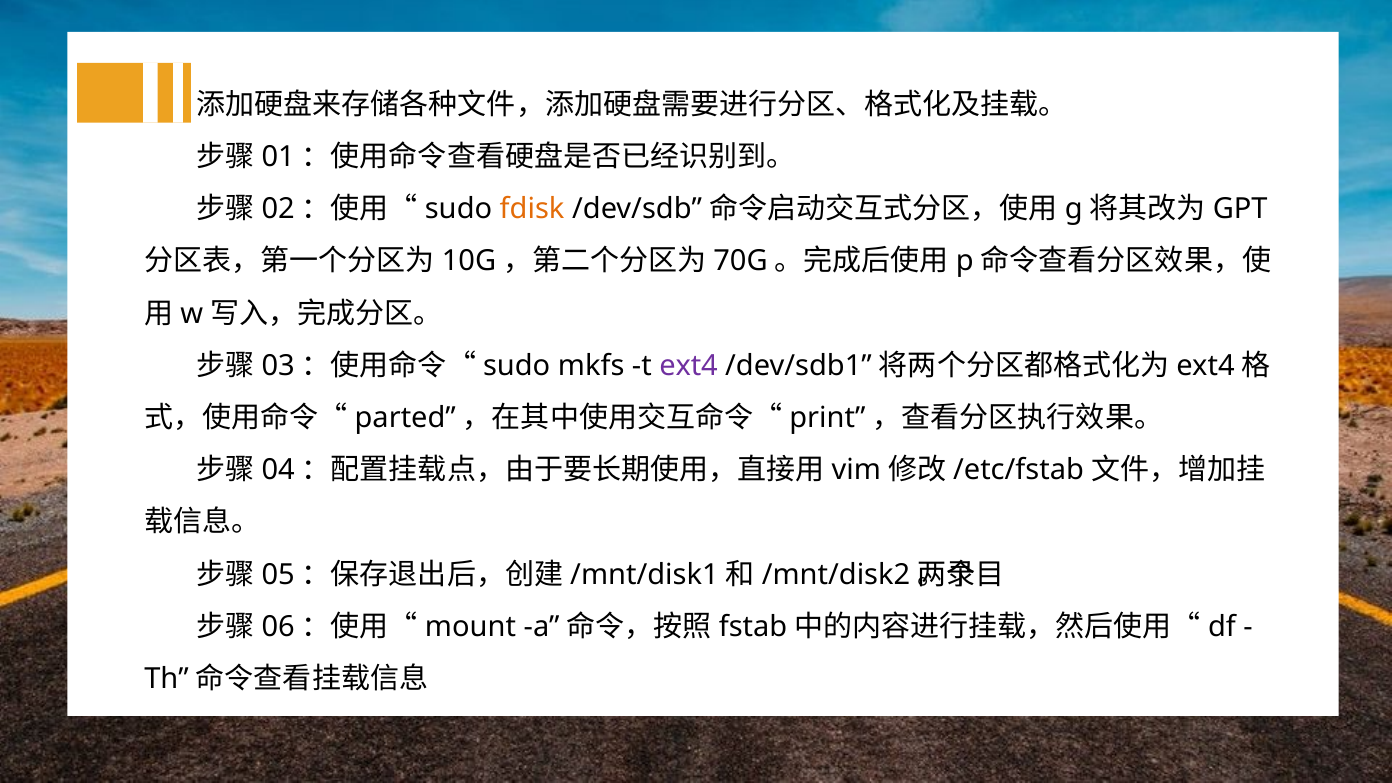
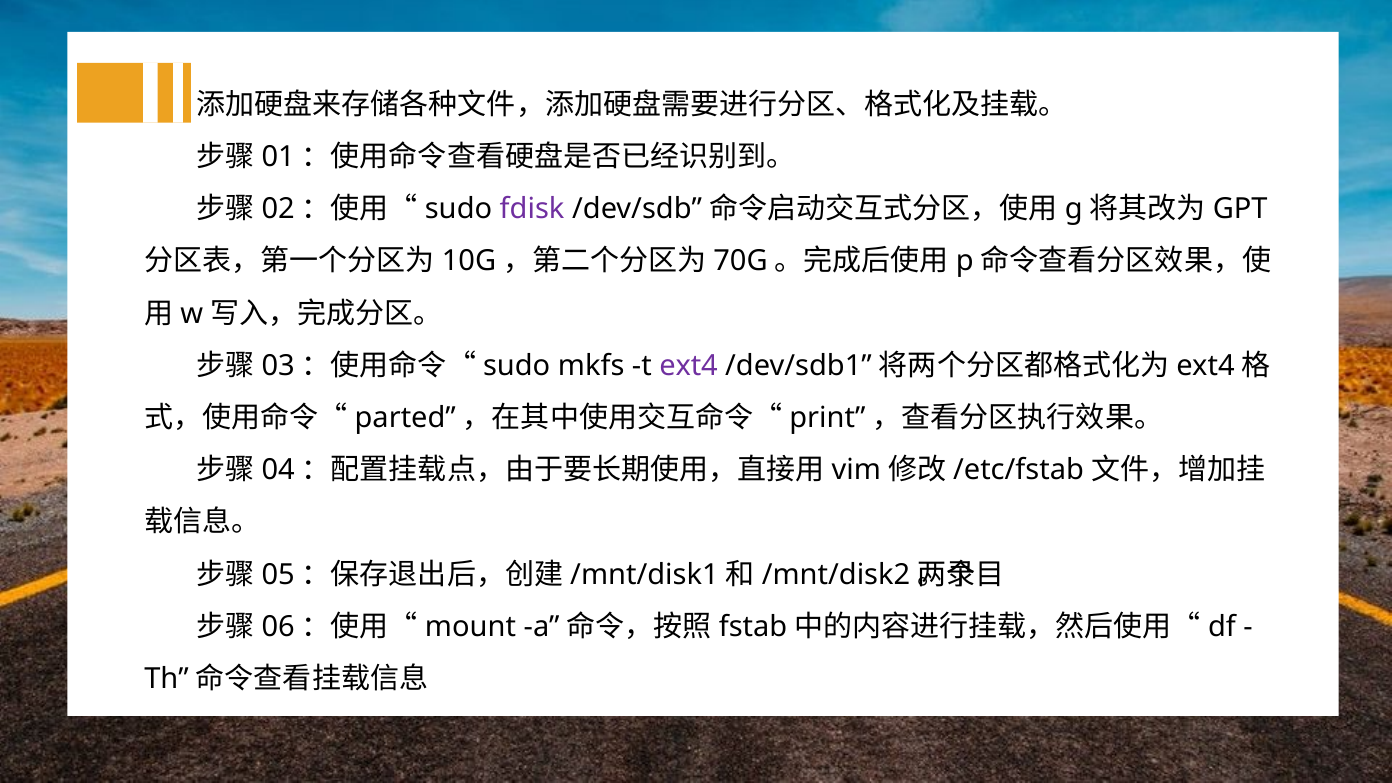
fdisk colour: orange -> purple (532, 209)
